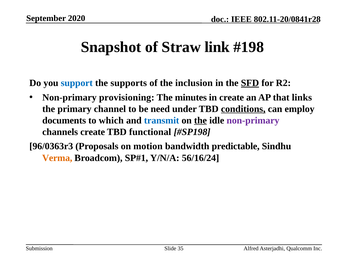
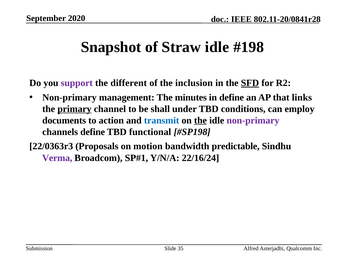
Straw link: link -> idle (217, 47)
support colour: blue -> purple (77, 83)
supports: supports -> different (129, 83)
provisioning: provisioning -> management (127, 97)
in create: create -> define (232, 97)
primary underline: none -> present (75, 109)
need: need -> shall (160, 109)
conditions underline: present -> none (243, 109)
which: which -> action (111, 120)
channels create: create -> define (93, 132)
96/0363r3: 96/0363r3 -> 22/0363r3 (51, 146)
Verma colour: orange -> purple (57, 158)
56/16/24: 56/16/24 -> 22/16/24 (201, 158)
